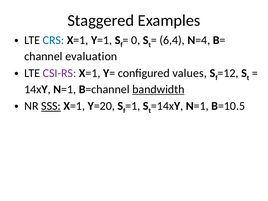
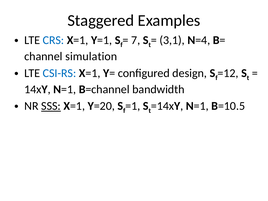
0: 0 -> 7 (136, 40)
6,4: 6,4 -> 3,1 (172, 40)
evaluation: evaluation -> simulation (91, 56)
CSI-RS colour: purple -> blue (59, 73)
values: values -> design (190, 73)
bandwidth underline: present -> none (158, 89)
